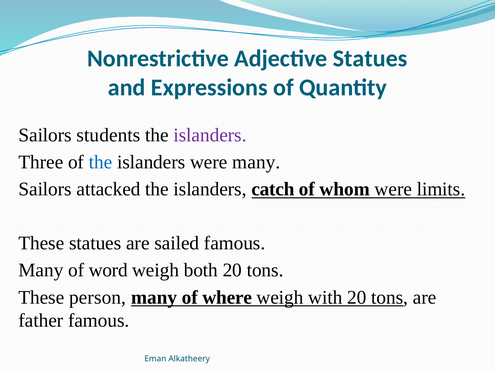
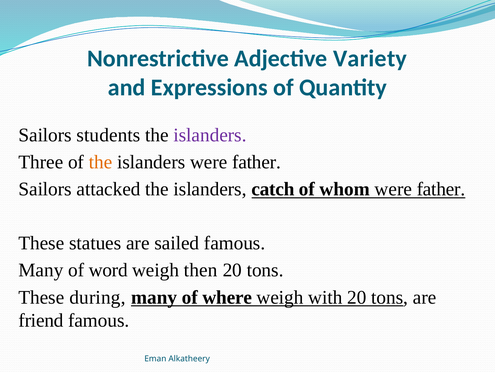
Adjective Statues: Statues -> Variety (370, 58)
the colour: blue -> orange (101, 162)
islanders were many: many -> father (257, 162)
whom were limits: limits -> father (441, 189)
both: both -> then (201, 270)
person: person -> during (98, 297)
father: father -> friend (41, 320)
